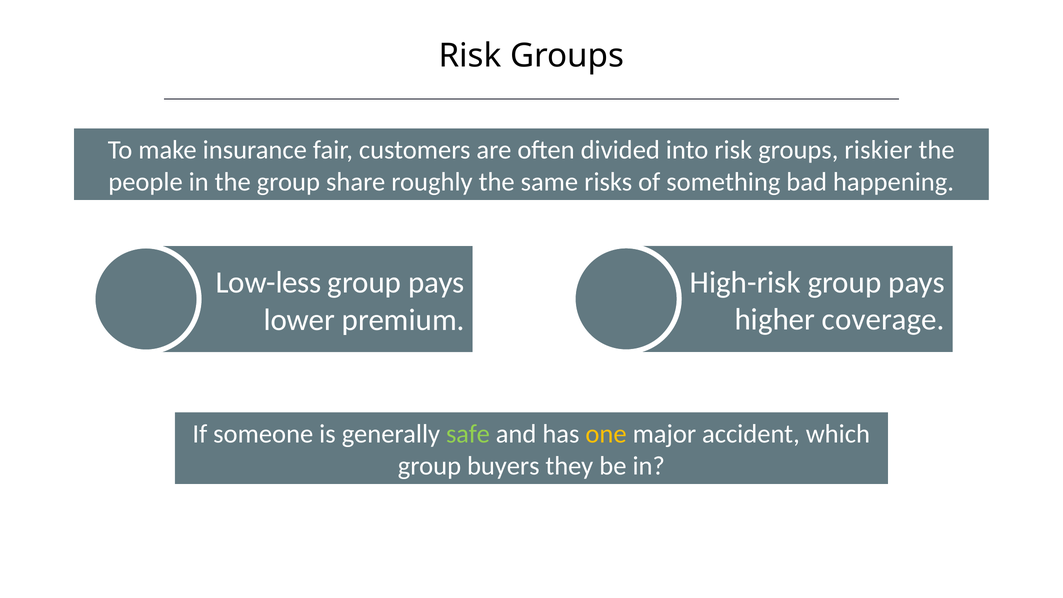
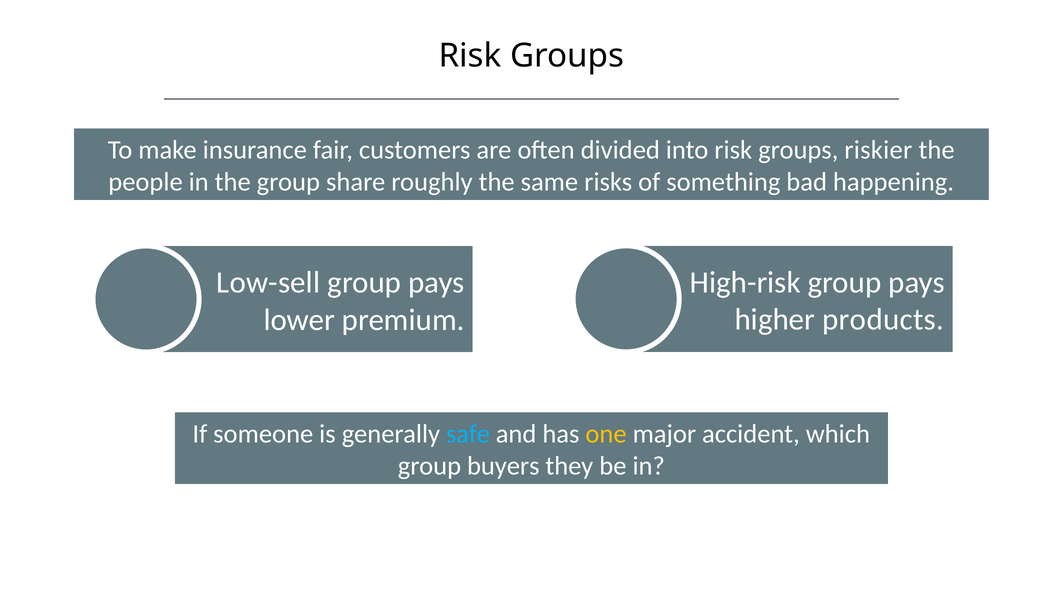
Low-less: Low-less -> Low-sell (268, 283)
coverage: coverage -> products (883, 320)
safe colour: light green -> light blue (468, 434)
